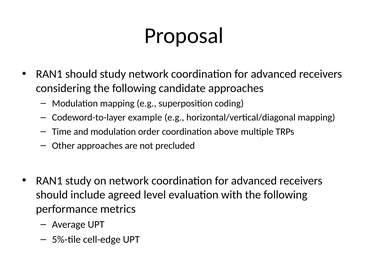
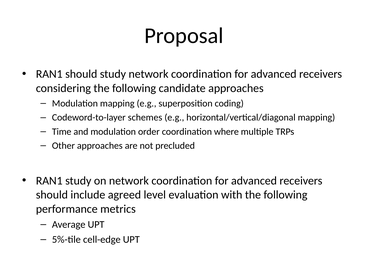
example: example -> schemes (145, 117)
above: above -> where (226, 132)
